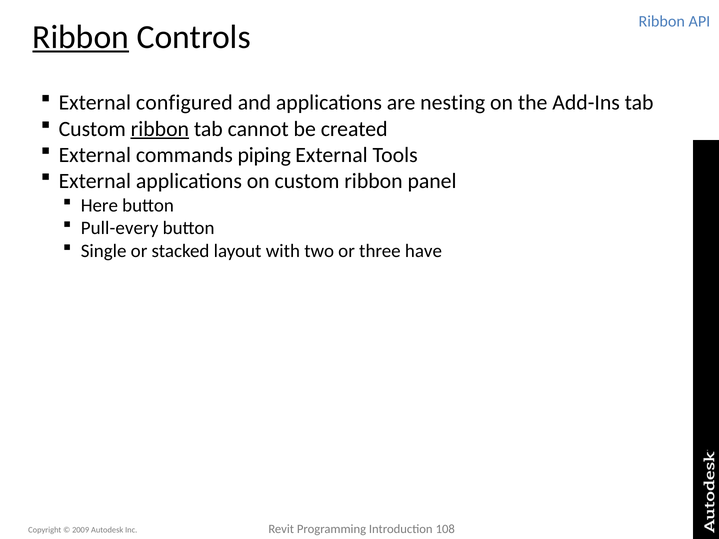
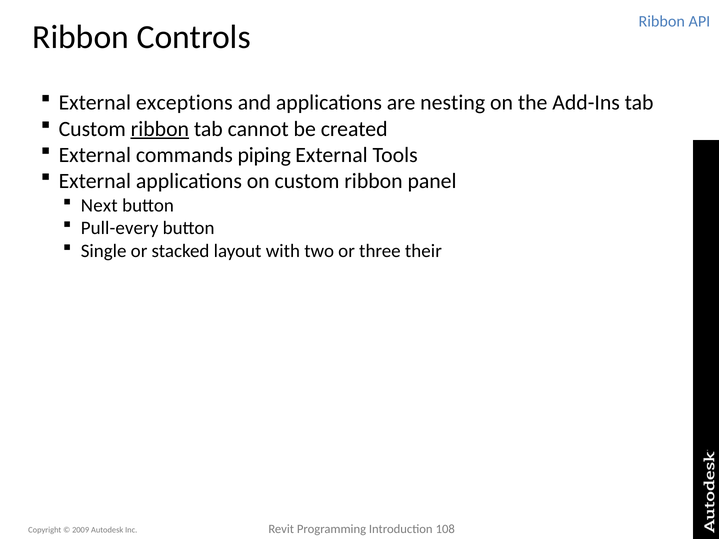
Ribbon underline: present -> none (81, 37)
configured: configured -> exceptions (184, 103)
Here: Here -> Next (99, 206)
have: have -> their (423, 251)
